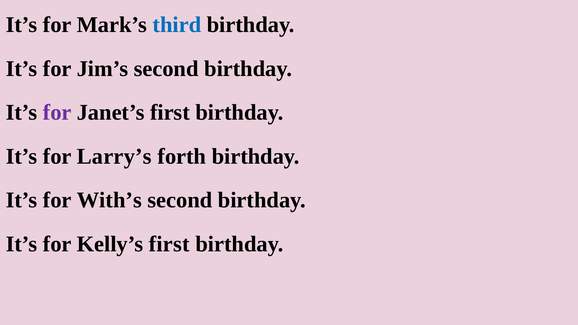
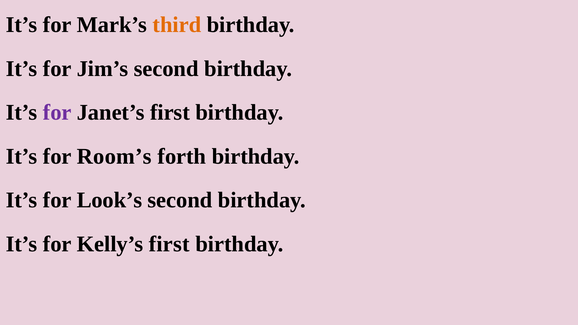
third colour: blue -> orange (177, 25)
Larry’s: Larry’s -> Room’s (114, 156)
With’s: With’s -> Look’s (109, 200)
